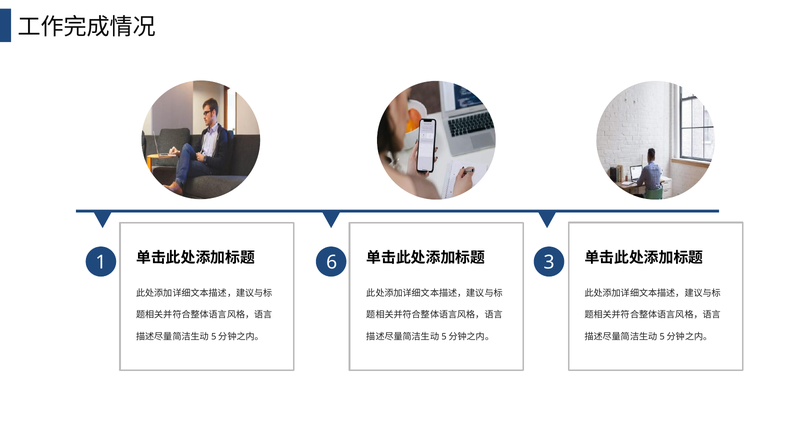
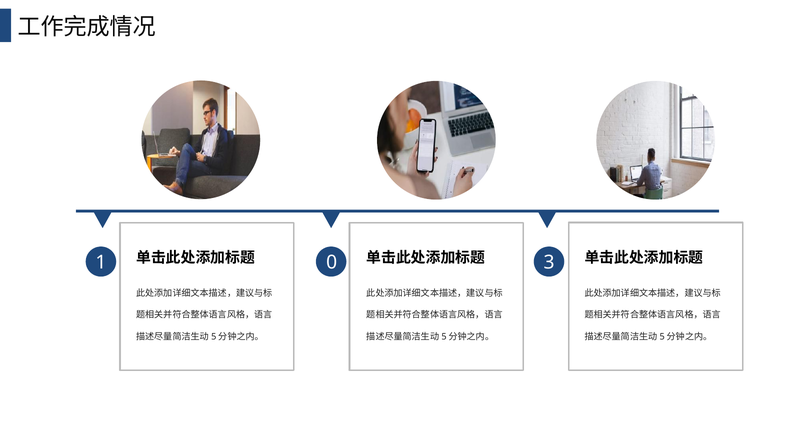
6: 6 -> 0 (332, 262)
